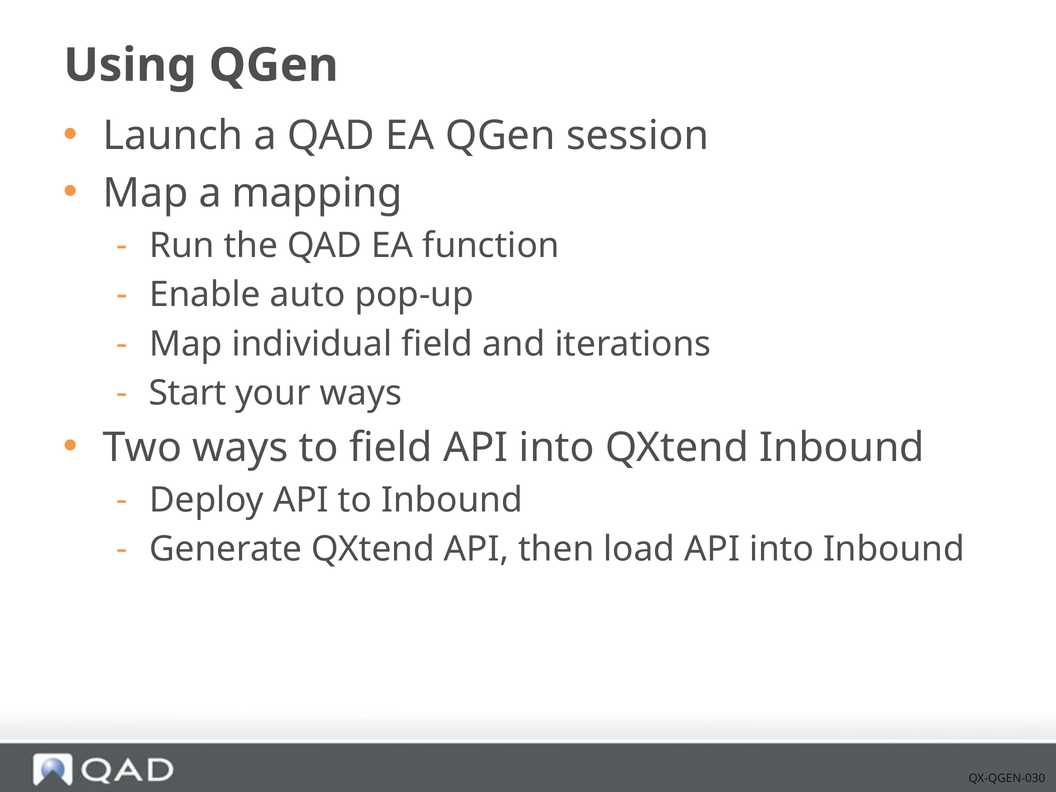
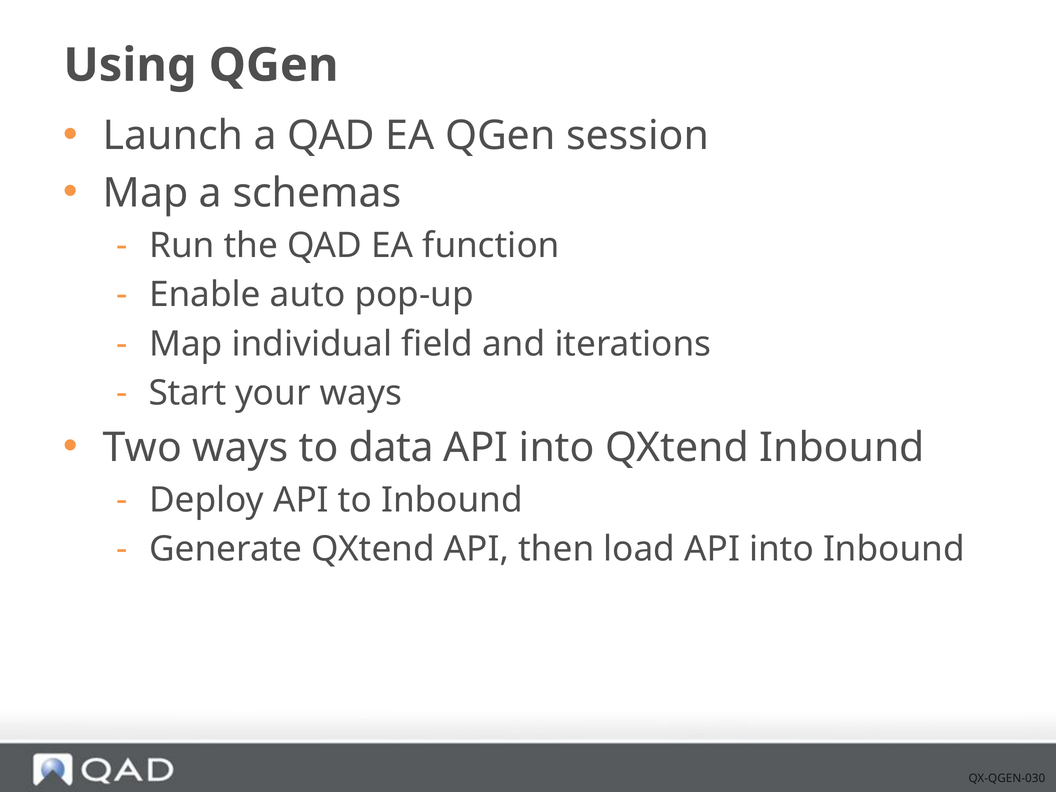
mapping: mapping -> schemas (317, 193)
to field: field -> data (391, 448)
